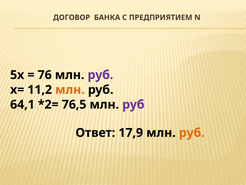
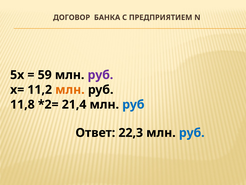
76: 76 -> 59 (45, 75)
64,1: 64,1 -> 11,8 (22, 104)
76,5: 76,5 -> 21,4 (74, 104)
руб colour: purple -> blue (133, 104)
17,9: 17,9 -> 22,3 (131, 132)
руб colour: orange -> blue (192, 132)
